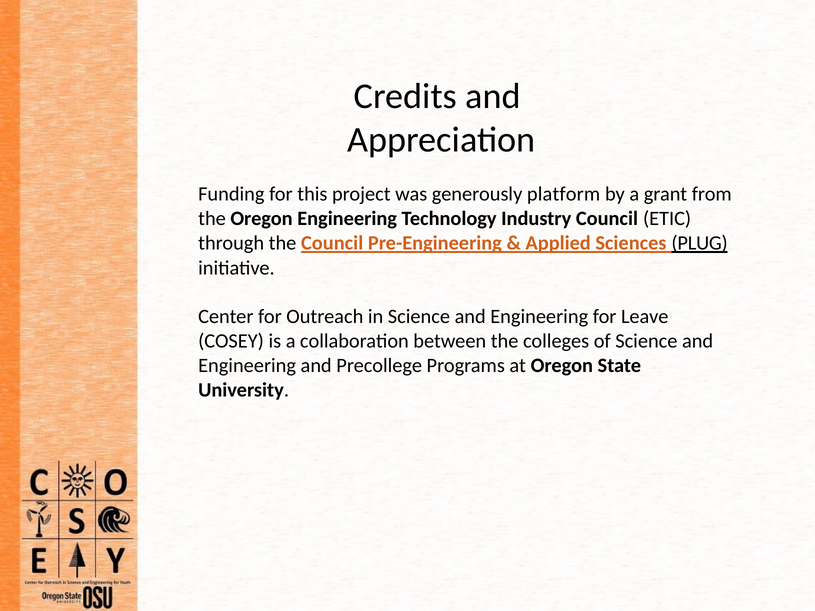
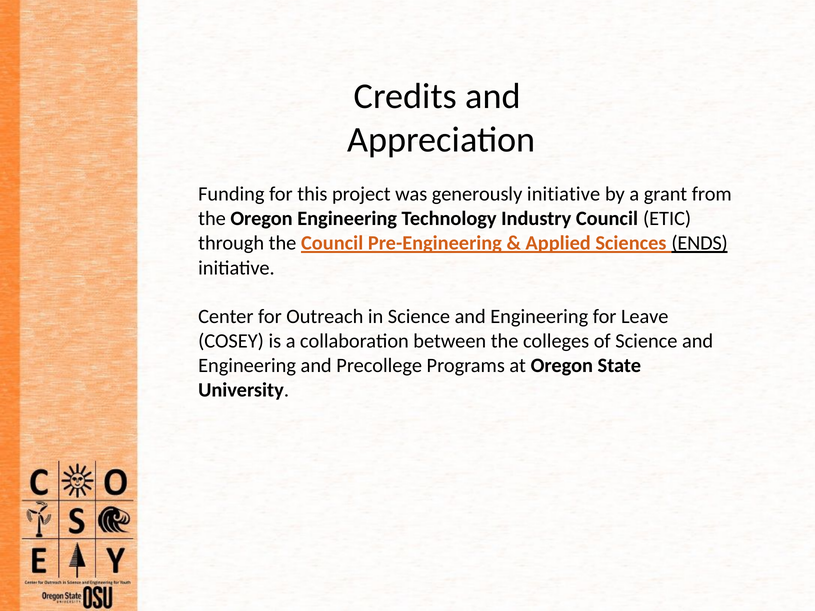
generously platform: platform -> initiative (564, 194)
PLUG: PLUG -> ENDS (700, 243)
